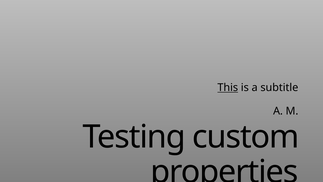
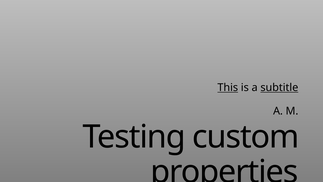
subtitle underline: none -> present (279, 87)
